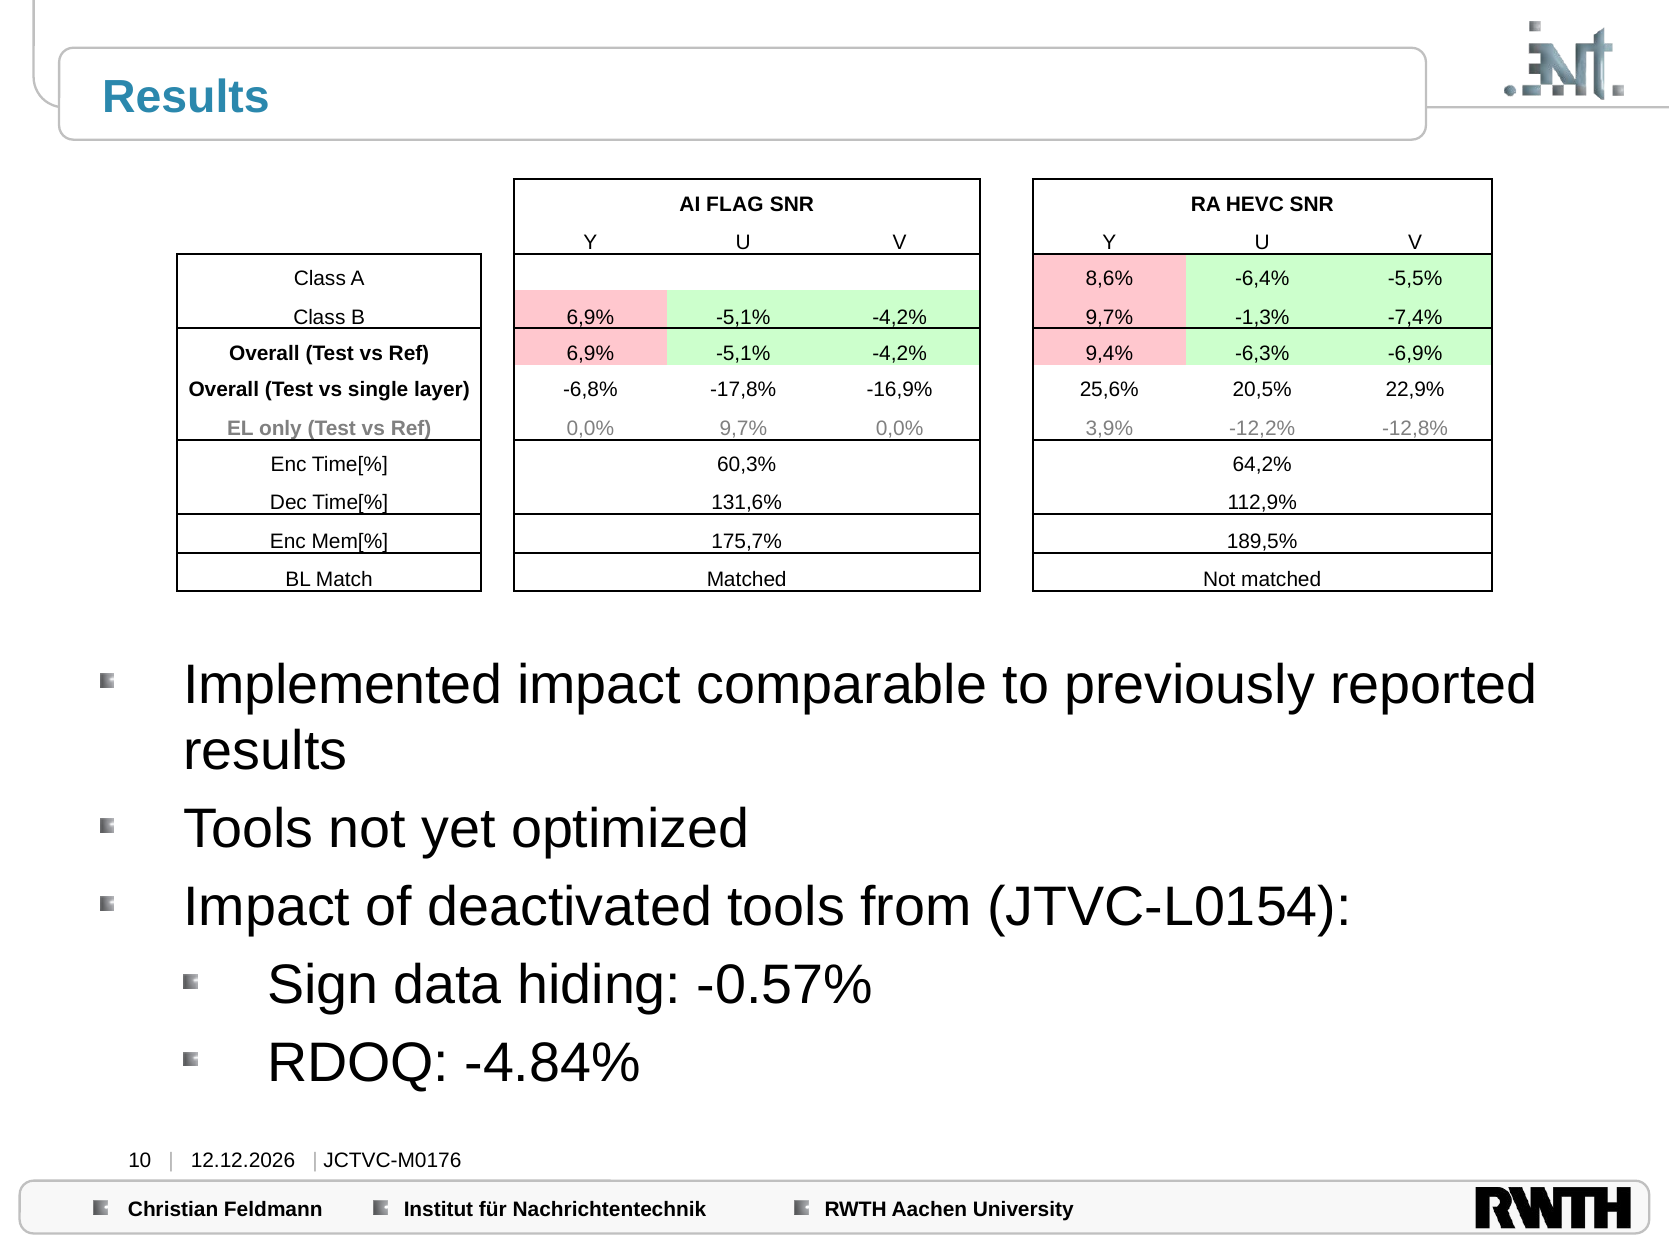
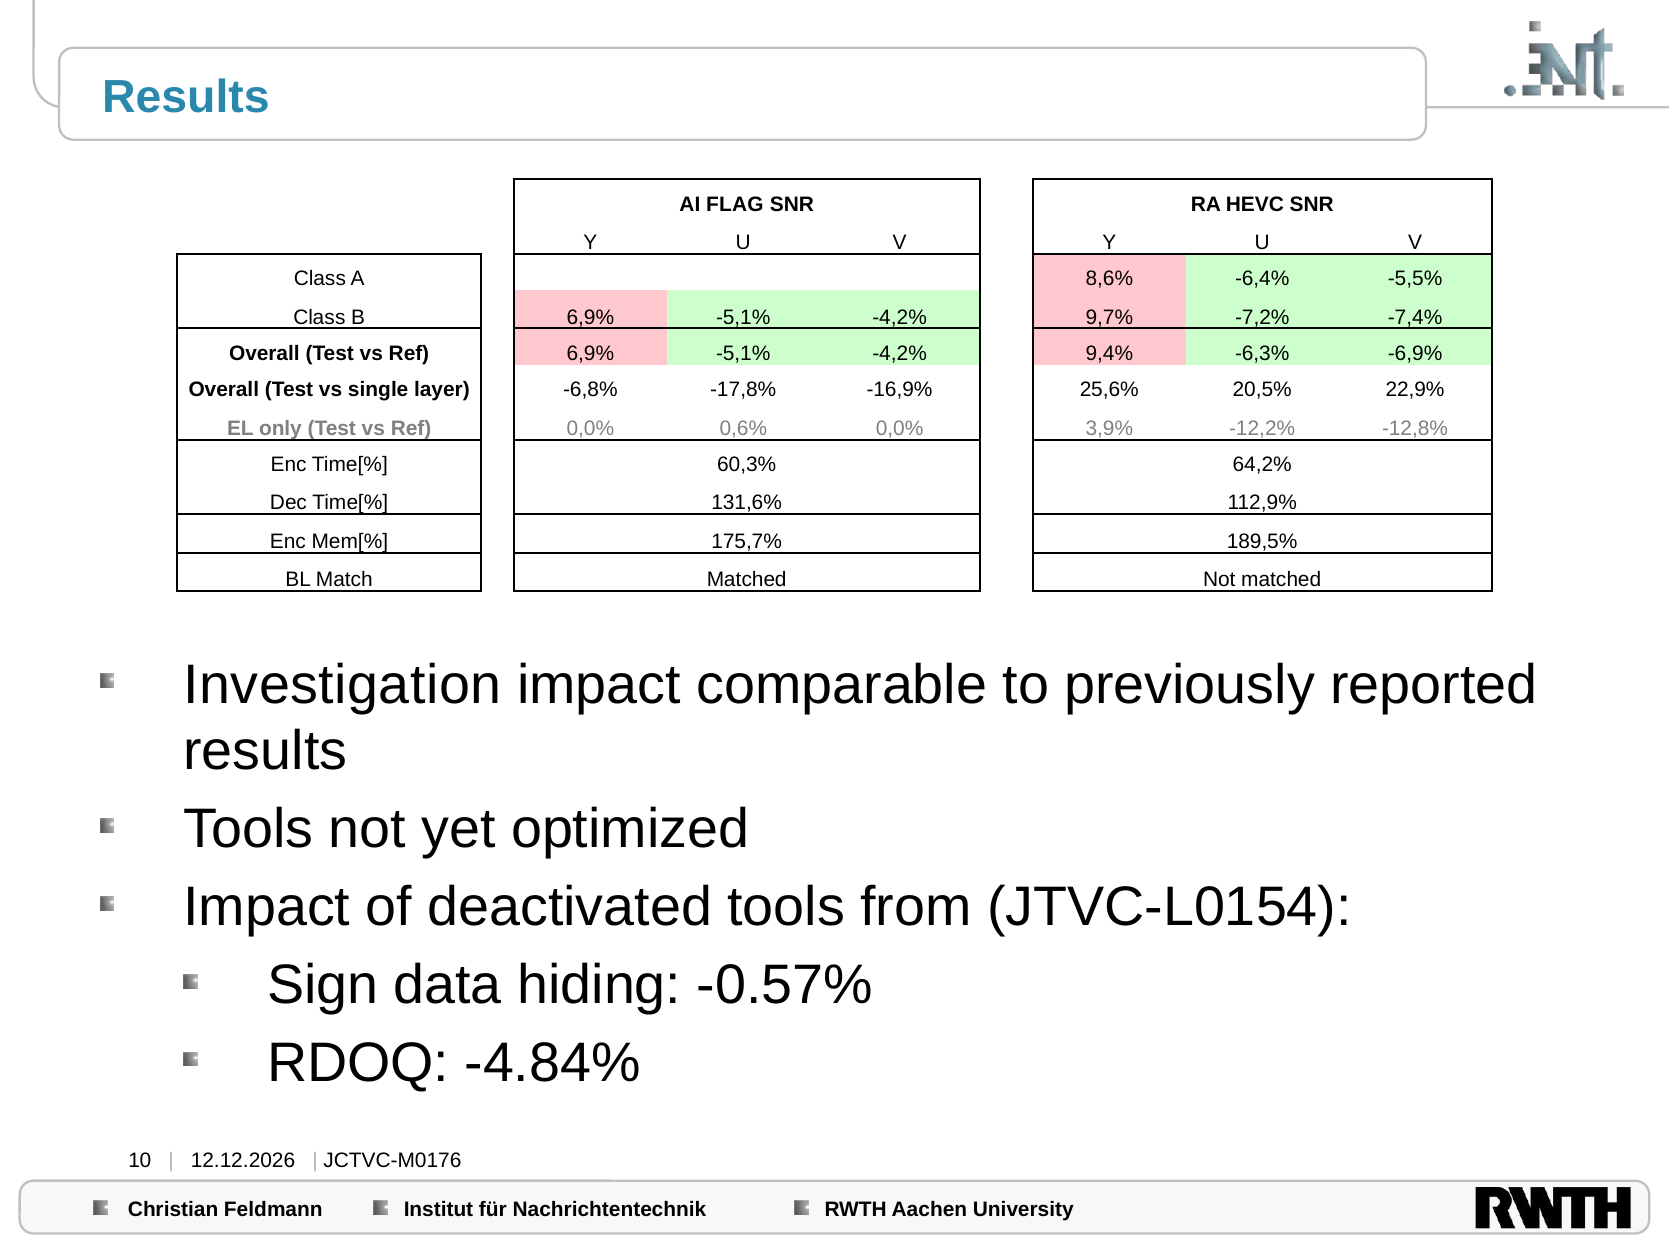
-1,3%: -1,3% -> -7,2% (1262, 317)
0,0% 9,7%: 9,7% -> 0,6% (743, 428)
Implemented: Implemented -> Investigation (342, 685)
